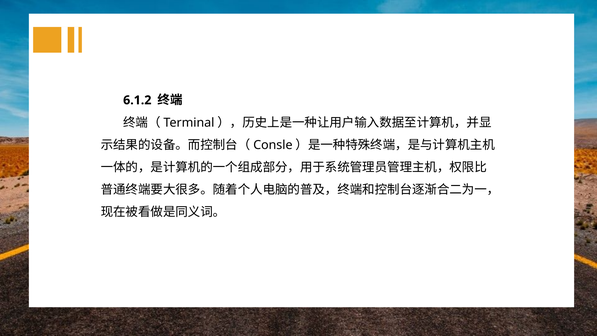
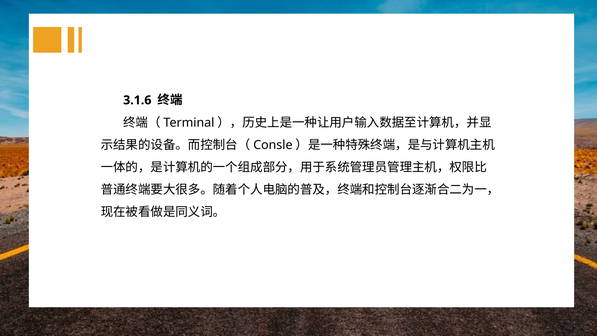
6.1.2: 6.1.2 -> 3.1.6 (137, 100)
